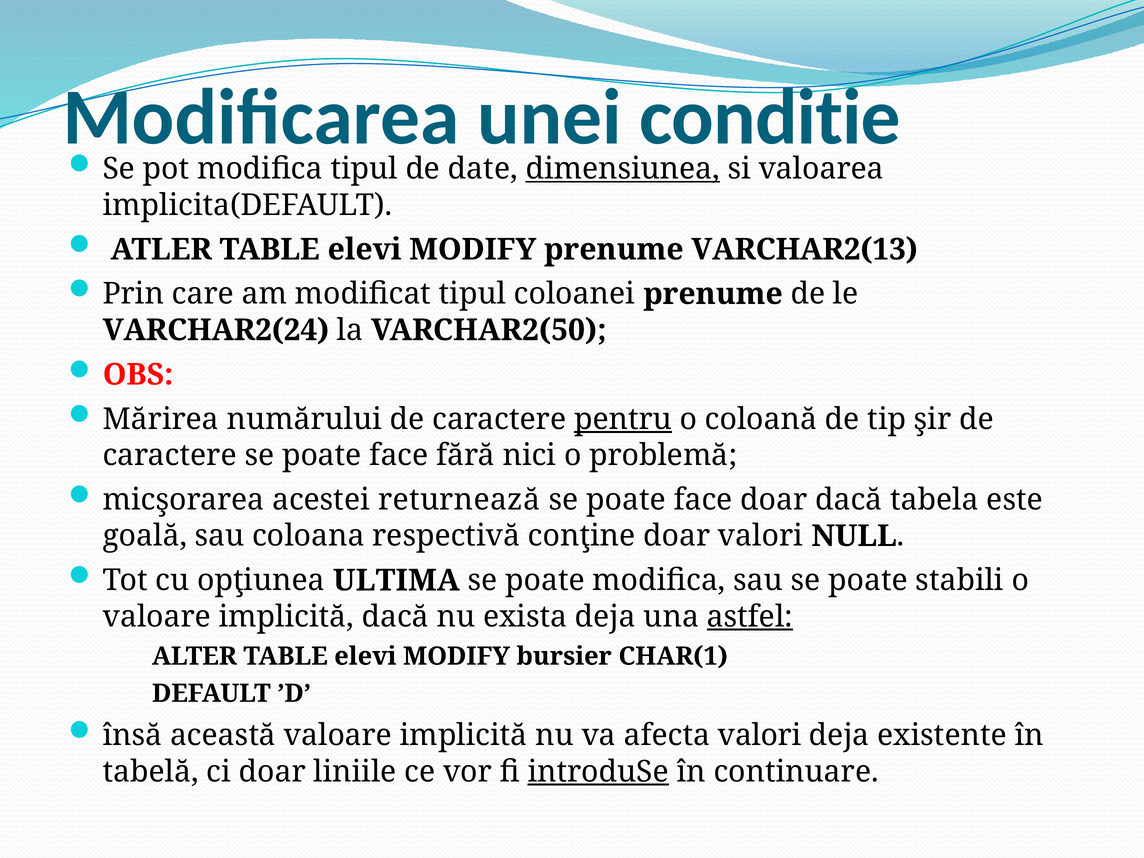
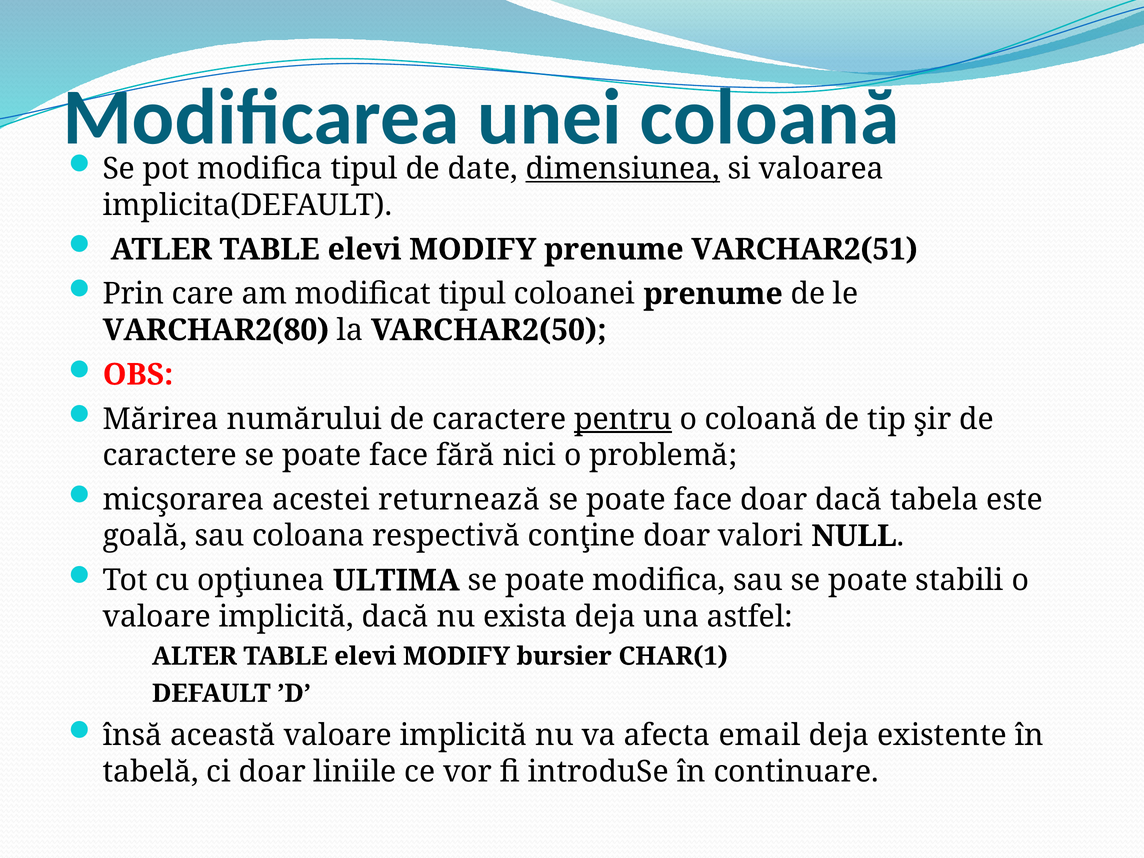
unei conditie: conditie -> coloană (770, 117)
VARCHAR2(13: VARCHAR2(13 -> VARCHAR2(51 (805, 250)
VARCHAR2(24: VARCHAR2(24 -> VARCHAR2(80 (216, 330)
astfel underline: present -> none (750, 617)
afecta valori: valori -> email (759, 735)
introduSe underline: present -> none (598, 772)
